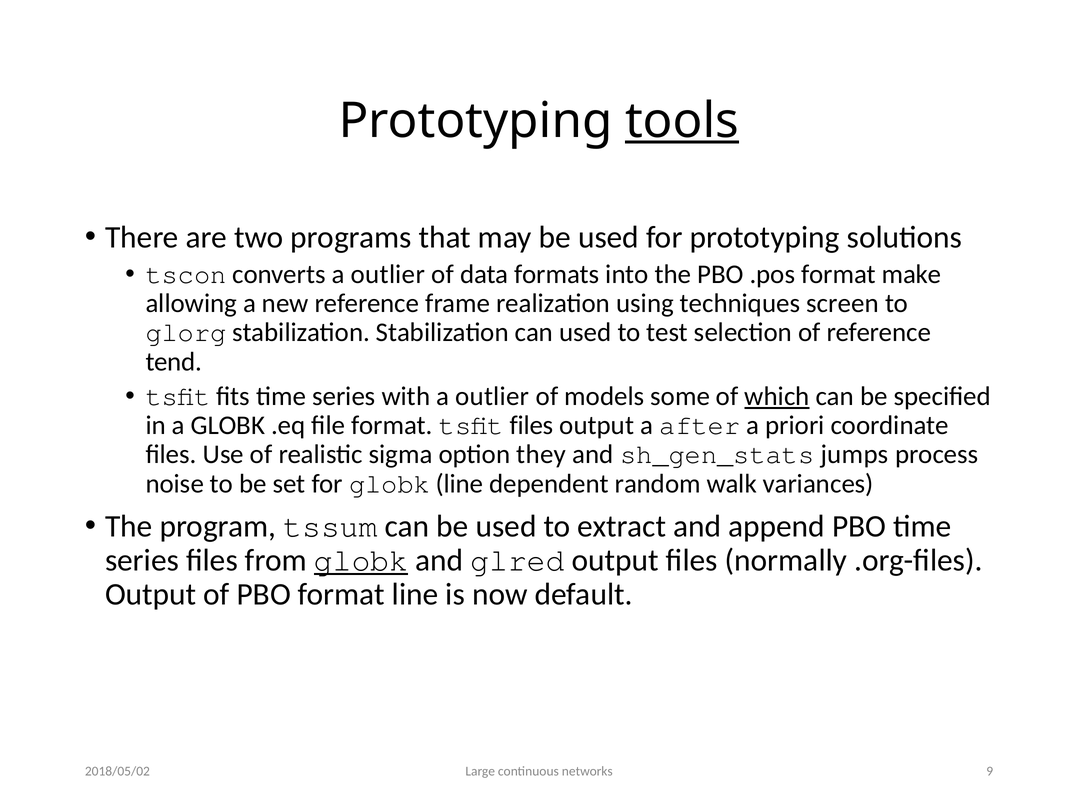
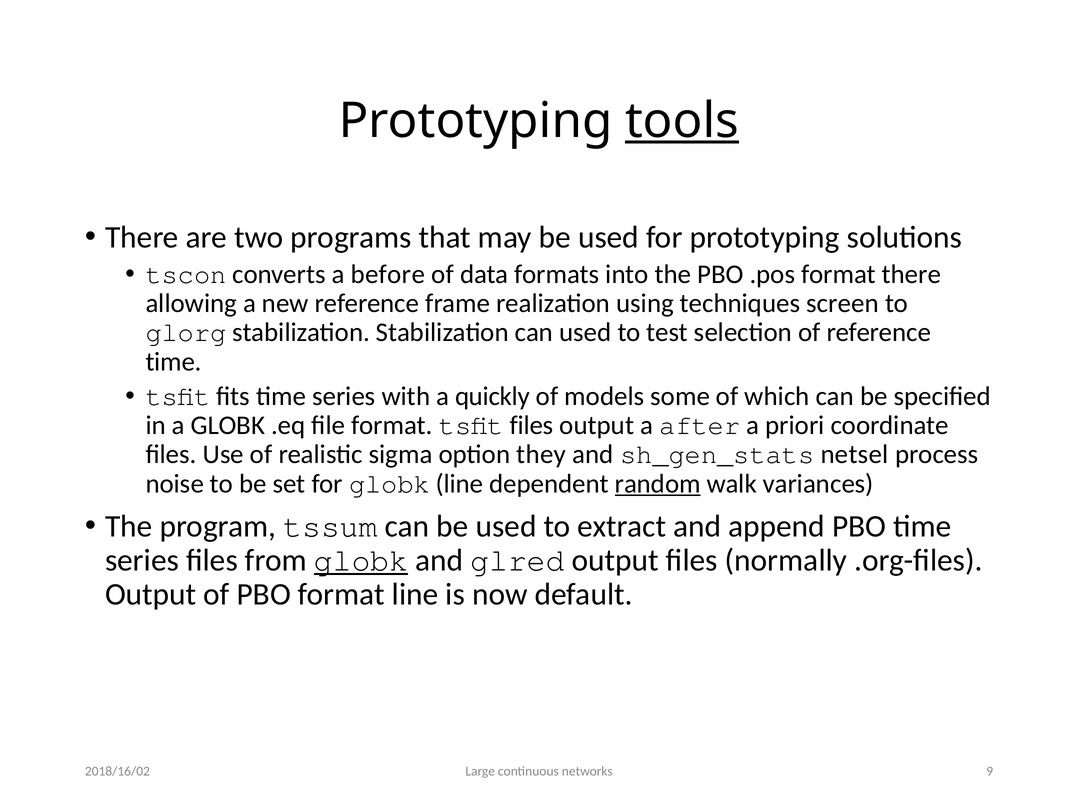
converts a outlier: outlier -> before (388, 275)
format make: make -> there (911, 275)
tend: tend -> time (174, 362)
with a outlier: outlier -> quickly (493, 397)
which underline: present -> none (777, 397)
jumps: jumps -> netsel (855, 455)
random underline: none -> present (658, 484)
2018/05/02: 2018/05/02 -> 2018/16/02 (117, 772)
